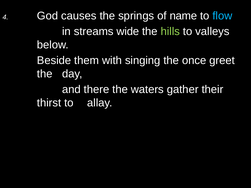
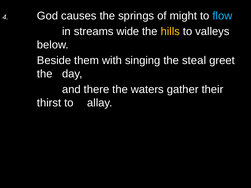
name: name -> might (183, 16)
hills colour: light green -> yellow (170, 31)
once: once -> steal (194, 61)
